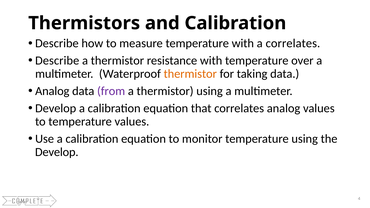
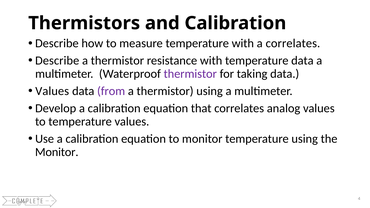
temperature over: over -> data (302, 61)
thermistor colour: orange -> purple (190, 74)
Analog: Analog -> Values (52, 91)
Develop: Develop -> Monitor (57, 152)
